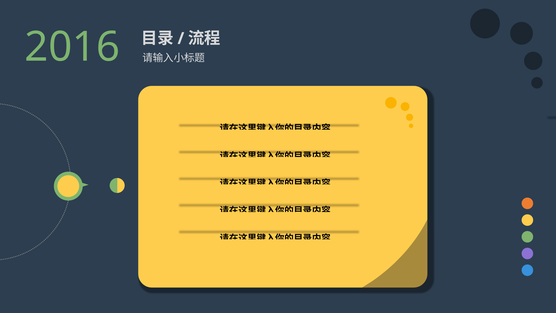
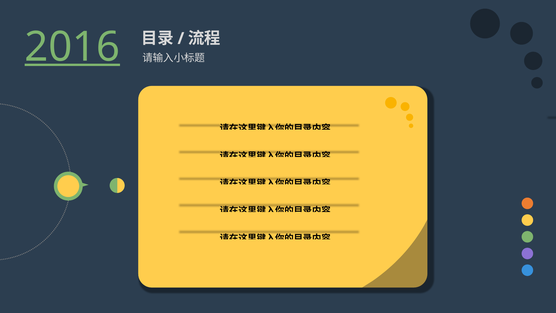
2016 underline: none -> present (72, 47)
